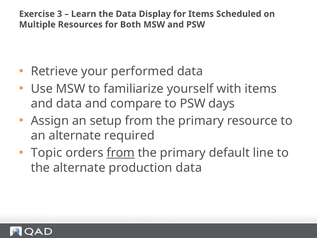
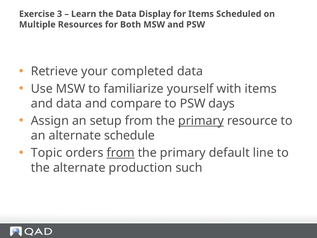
performed: performed -> completed (142, 71)
primary underline: none -> present (201, 121)
required: required -> schedule (130, 135)
production data: data -> such (189, 168)
